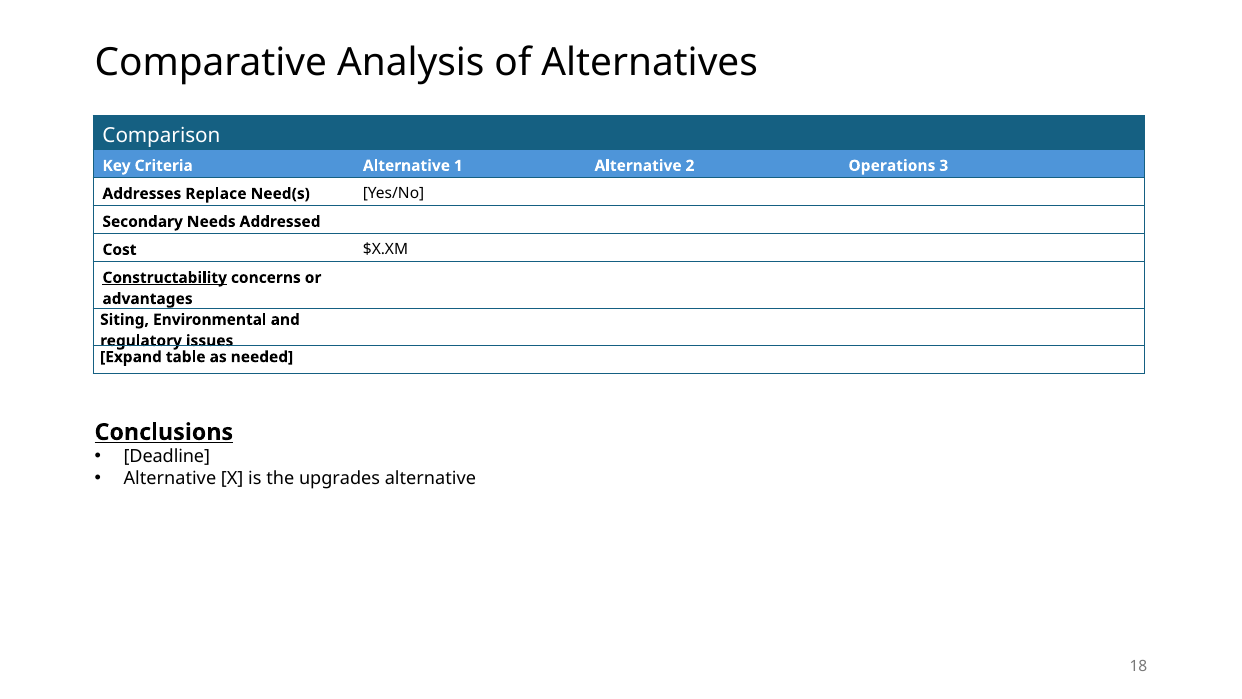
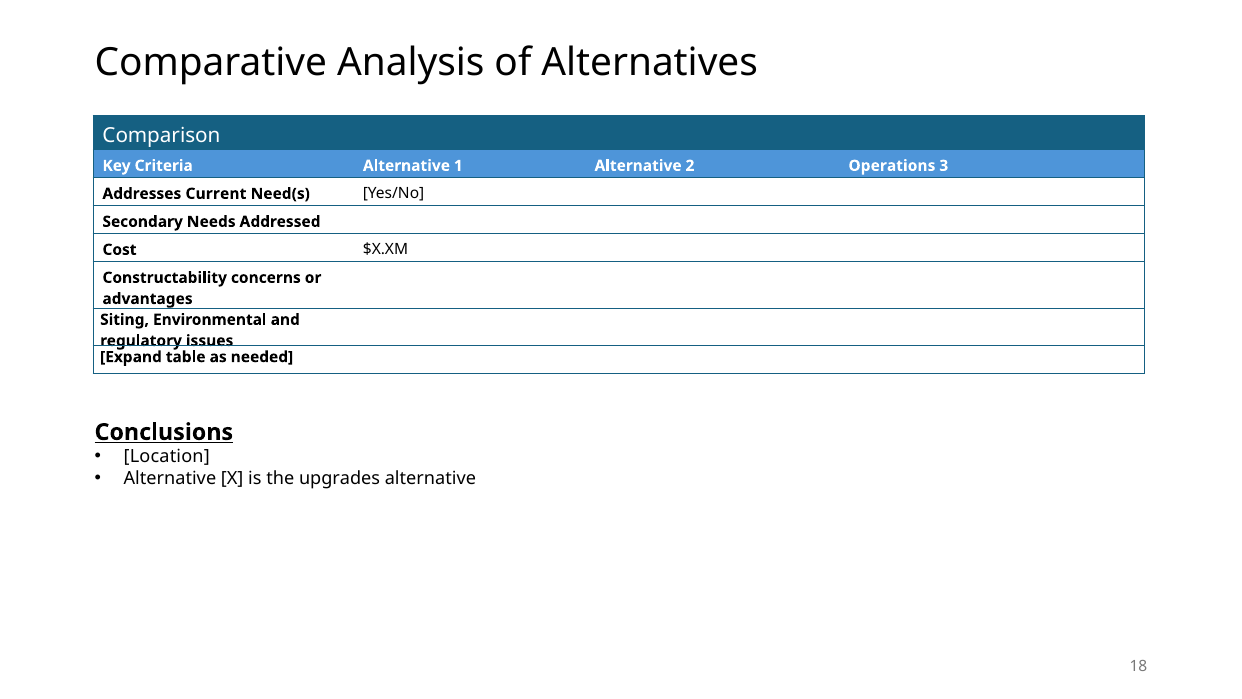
Replace: Replace -> Current (216, 194)
Constructability underline: present -> none (165, 278)
Deadline: Deadline -> Location (167, 456)
